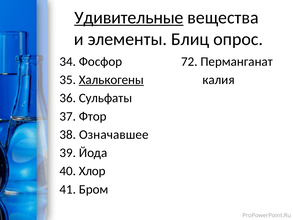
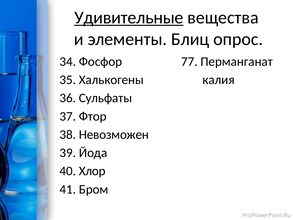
72: 72 -> 77 (189, 61)
Халькогены underline: present -> none (111, 80)
Означавшее: Означавшее -> Невозможен (114, 134)
